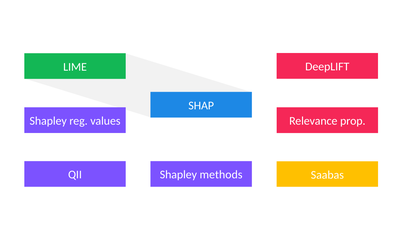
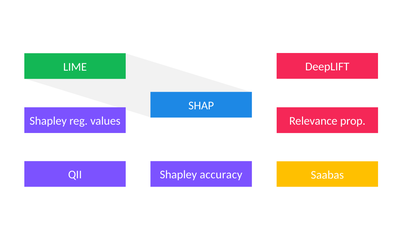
methods: methods -> accuracy (221, 175)
